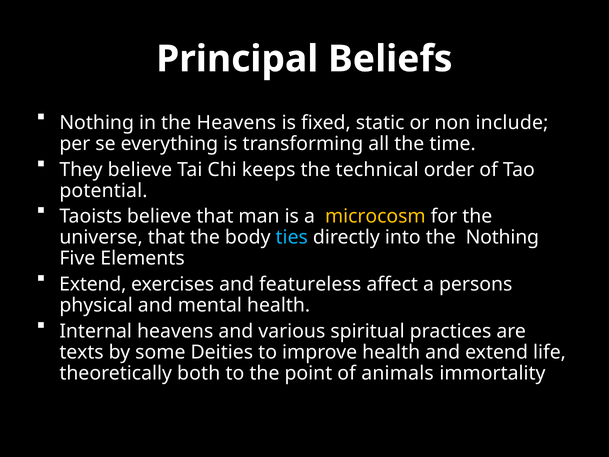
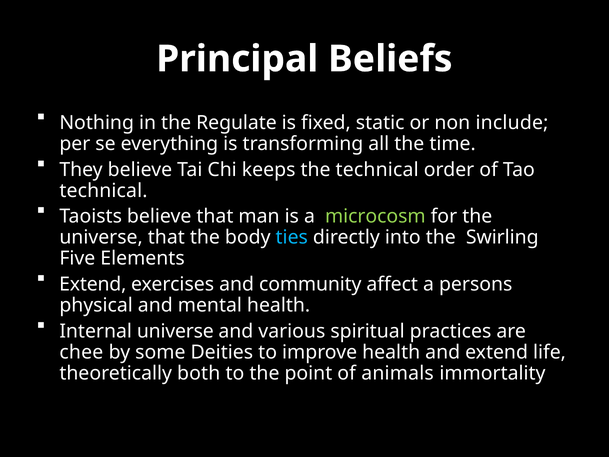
the Heavens: Heavens -> Regulate (236, 123)
potential: potential -> technical (103, 191)
microcosm colour: yellow -> light green (375, 216)
the Nothing: Nothing -> Swirling (502, 237)
featureless: featureless -> community (310, 284)
Internal heavens: heavens -> universe (175, 331)
texts: texts -> chee (81, 352)
